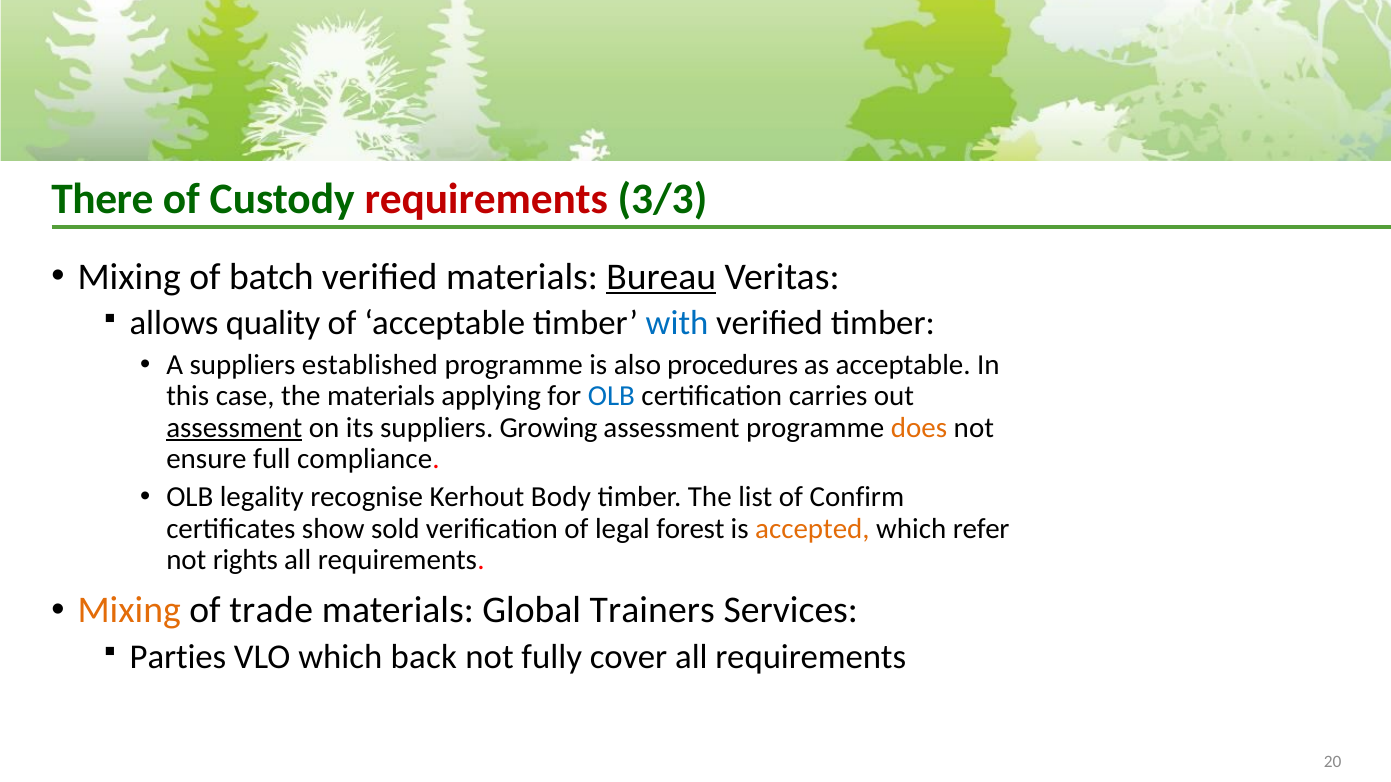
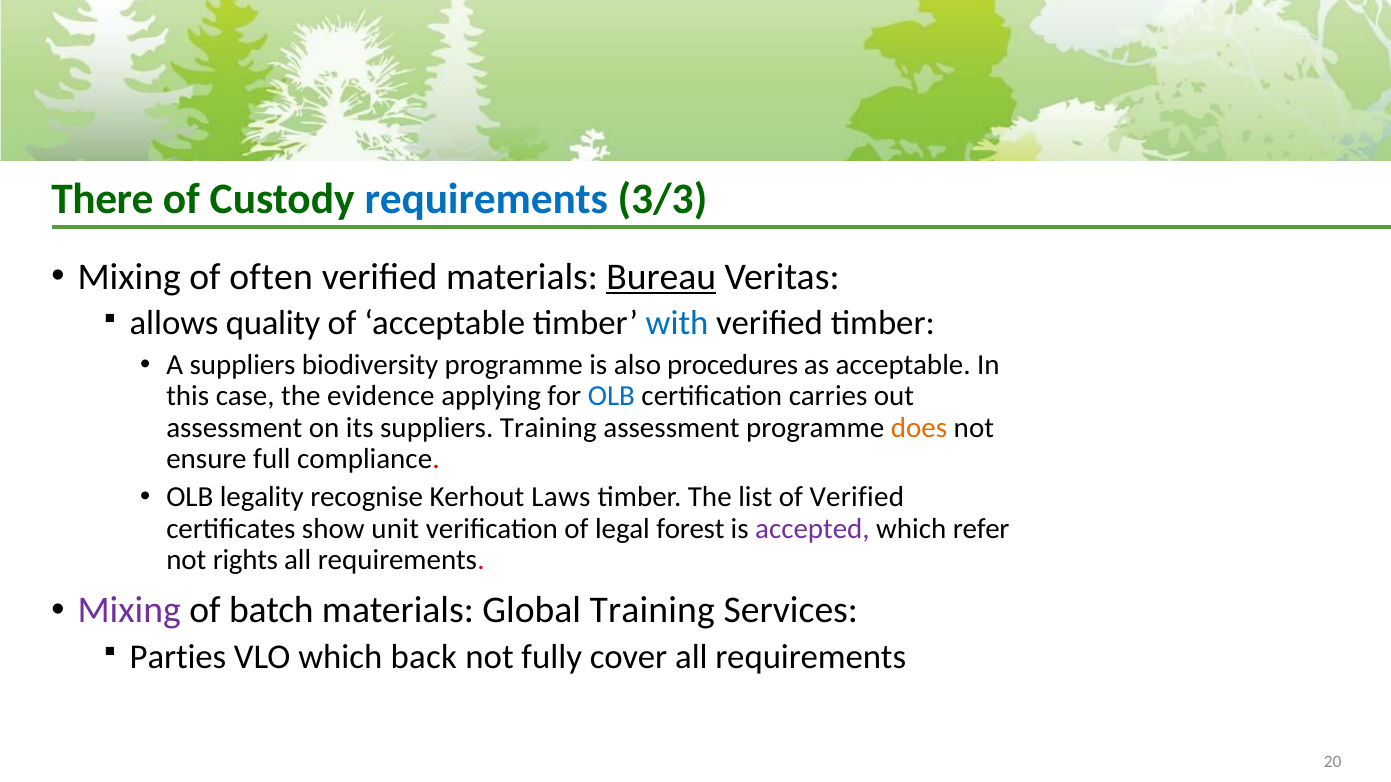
requirements colour: red -> blue (486, 199)
batch: batch -> often (271, 277)
established: established -> biodiversity (370, 365)
the materials: materials -> evidence (381, 396)
assessment underline: present -> none (234, 428)
suppliers Growing: Growing -> Training (548, 428)
Body: Body -> Laws (561, 498)
of Confirm: Confirm -> Verified (857, 498)
sold: sold -> unit (395, 529)
accepted colour: orange -> purple (812, 529)
Mixing colour: orange -> purple (129, 611)
trade: trade -> batch (271, 611)
Global Trainers: Trainers -> Training (652, 611)
